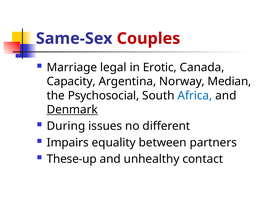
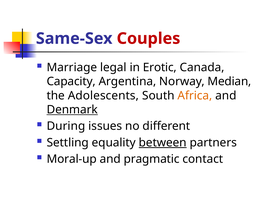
Psychosocial: Psychosocial -> Adolescents (103, 96)
Africa colour: blue -> orange (195, 96)
Impairs: Impairs -> Settling (68, 143)
between underline: none -> present (163, 143)
These-up: These-up -> Moral-up (72, 159)
unhealthy: unhealthy -> pragmatic (152, 159)
